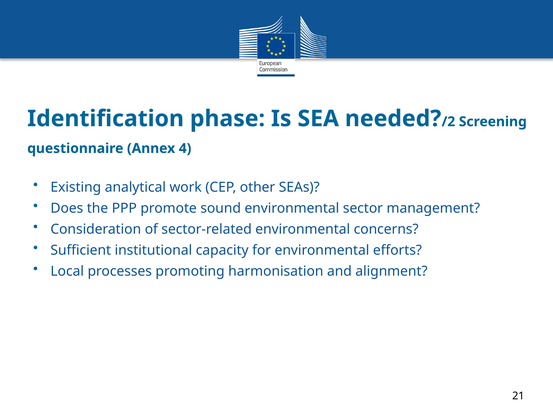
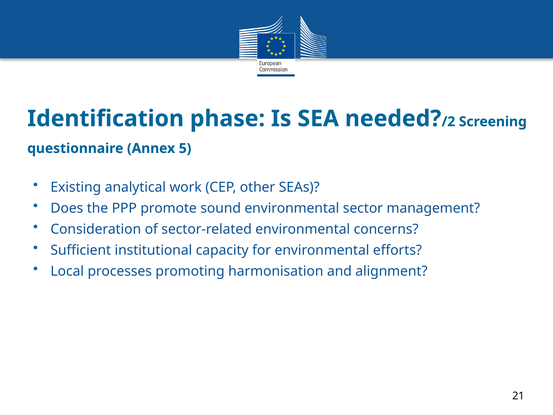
4: 4 -> 5 (185, 148)
